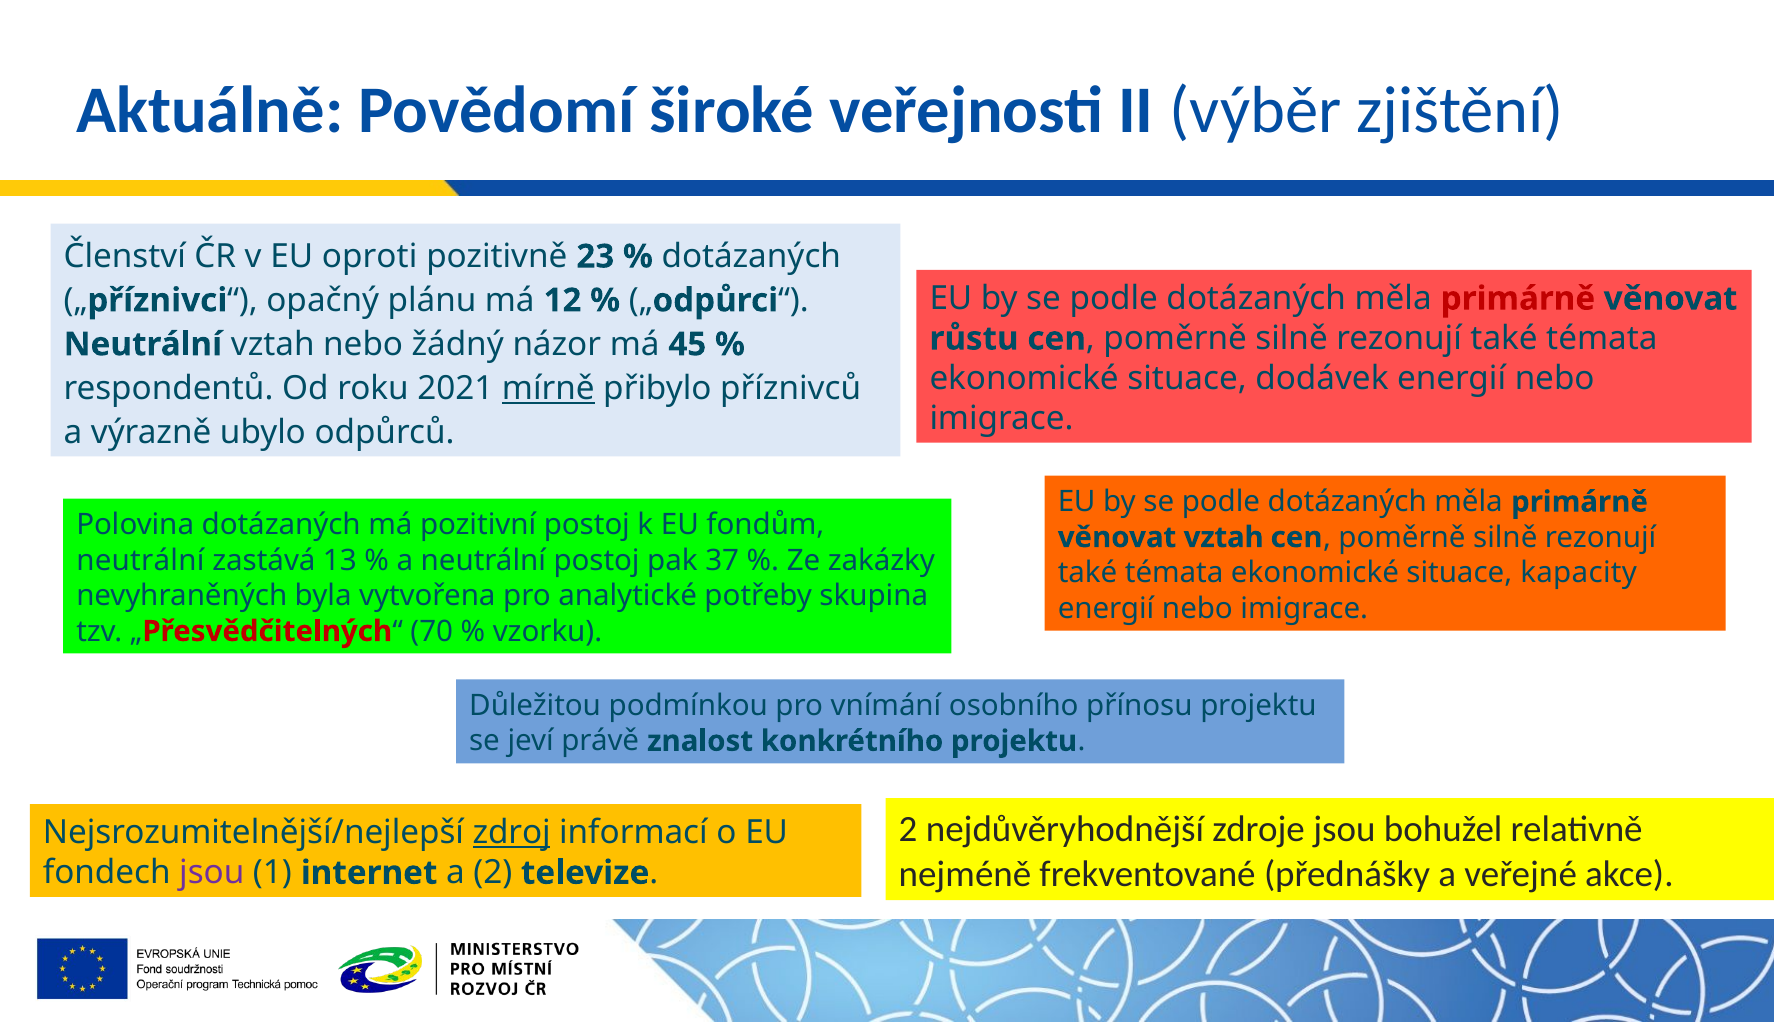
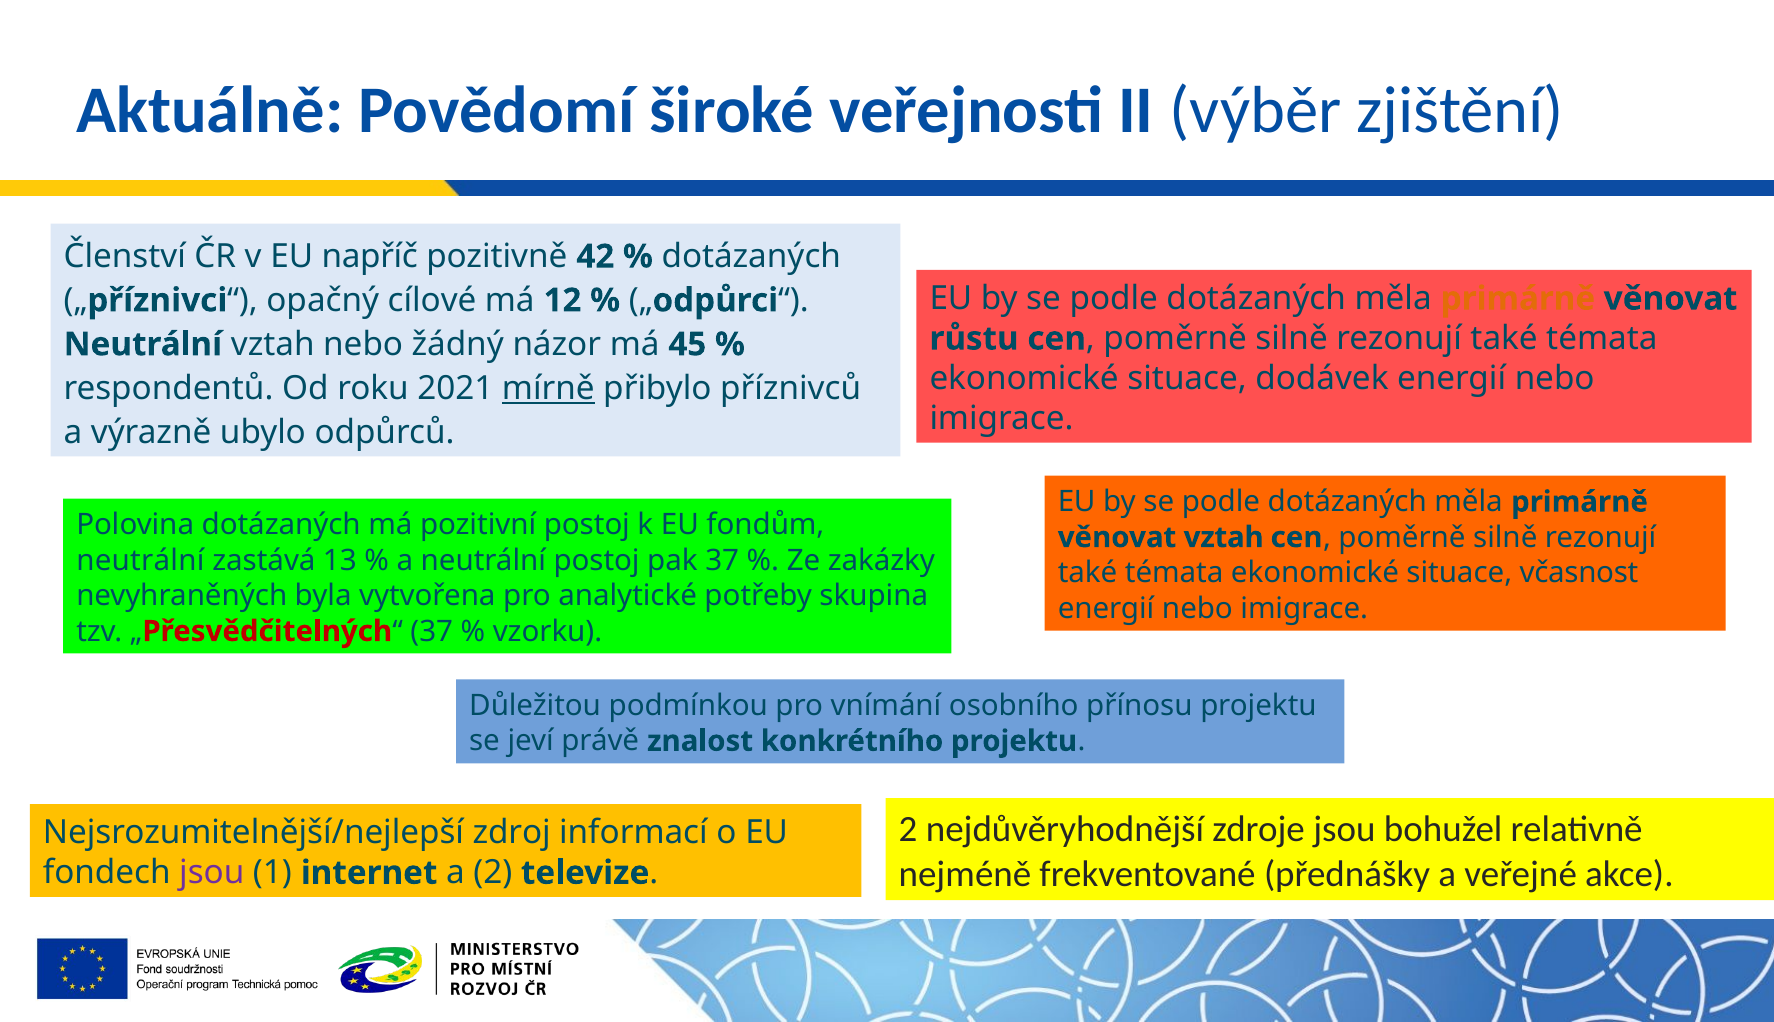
oproti: oproti -> napříč (370, 256)
23: 23 -> 42 (595, 256)
primárně colour: red -> orange (1518, 299)
plánu: plánu -> cílové (432, 300)
kapacity: kapacity -> včasnost (1579, 573)
„Přesvědčitelných“ 70: 70 -> 37 (432, 631)
zdroj underline: present -> none (512, 833)
